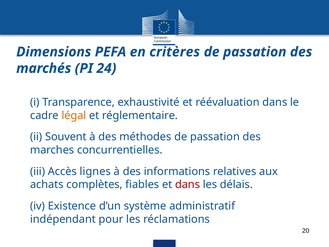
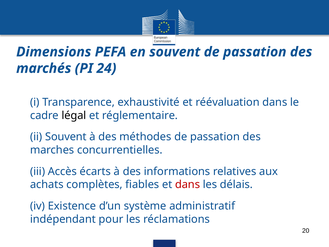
en critères: critères -> souvent (175, 52)
légal colour: orange -> black (74, 115)
lignes: lignes -> écarts (95, 171)
